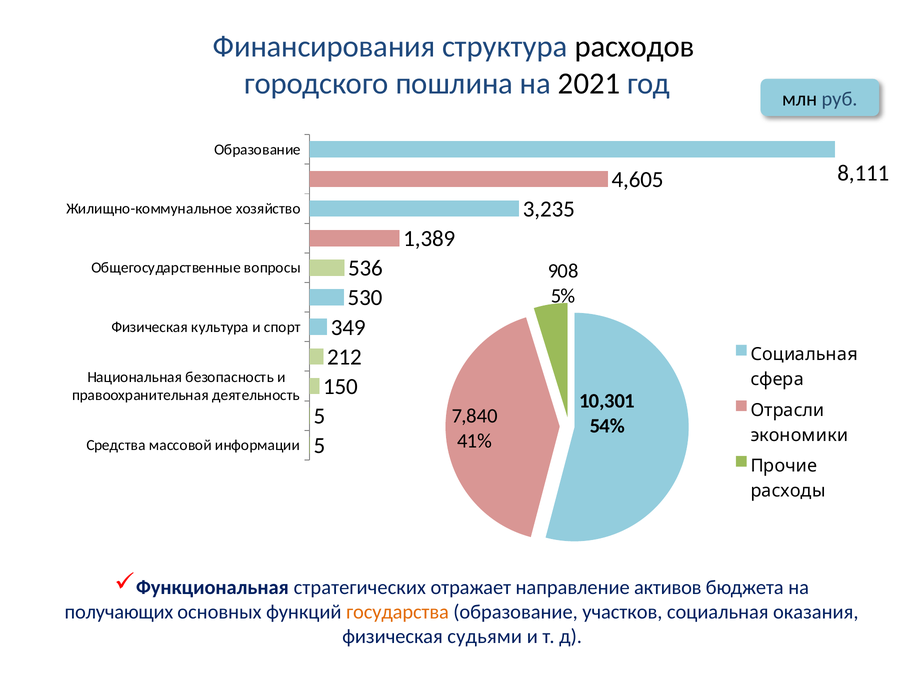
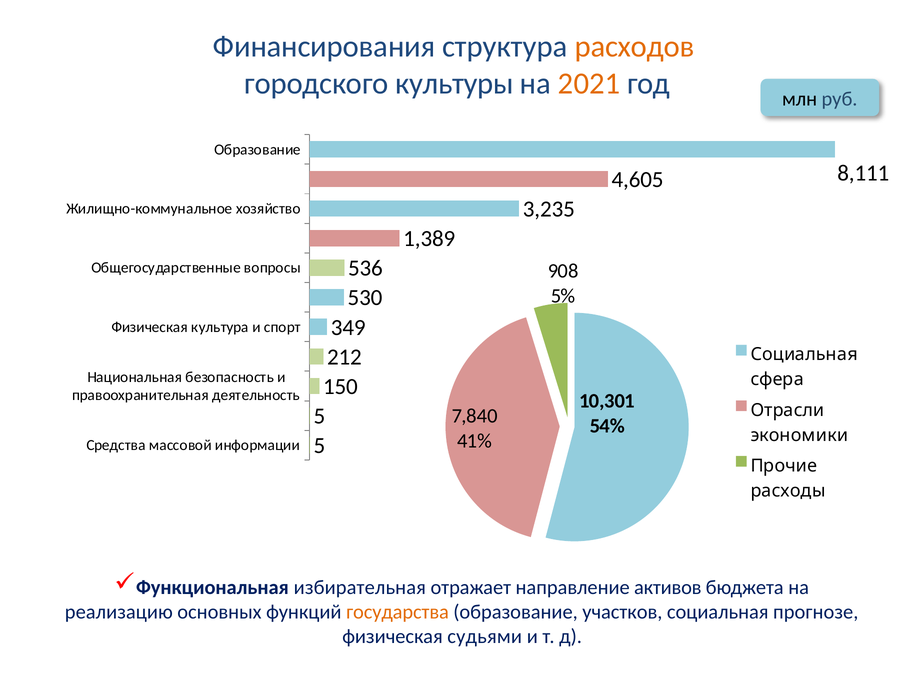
расходов colour: black -> orange (635, 47)
пошлина: пошлина -> культуры (454, 84)
2021 colour: black -> orange (589, 84)
стратегических: стратегических -> избирательная (360, 587)
получающих: получающих -> реализацию (119, 612)
оказания: оказания -> прогнозе (816, 612)
